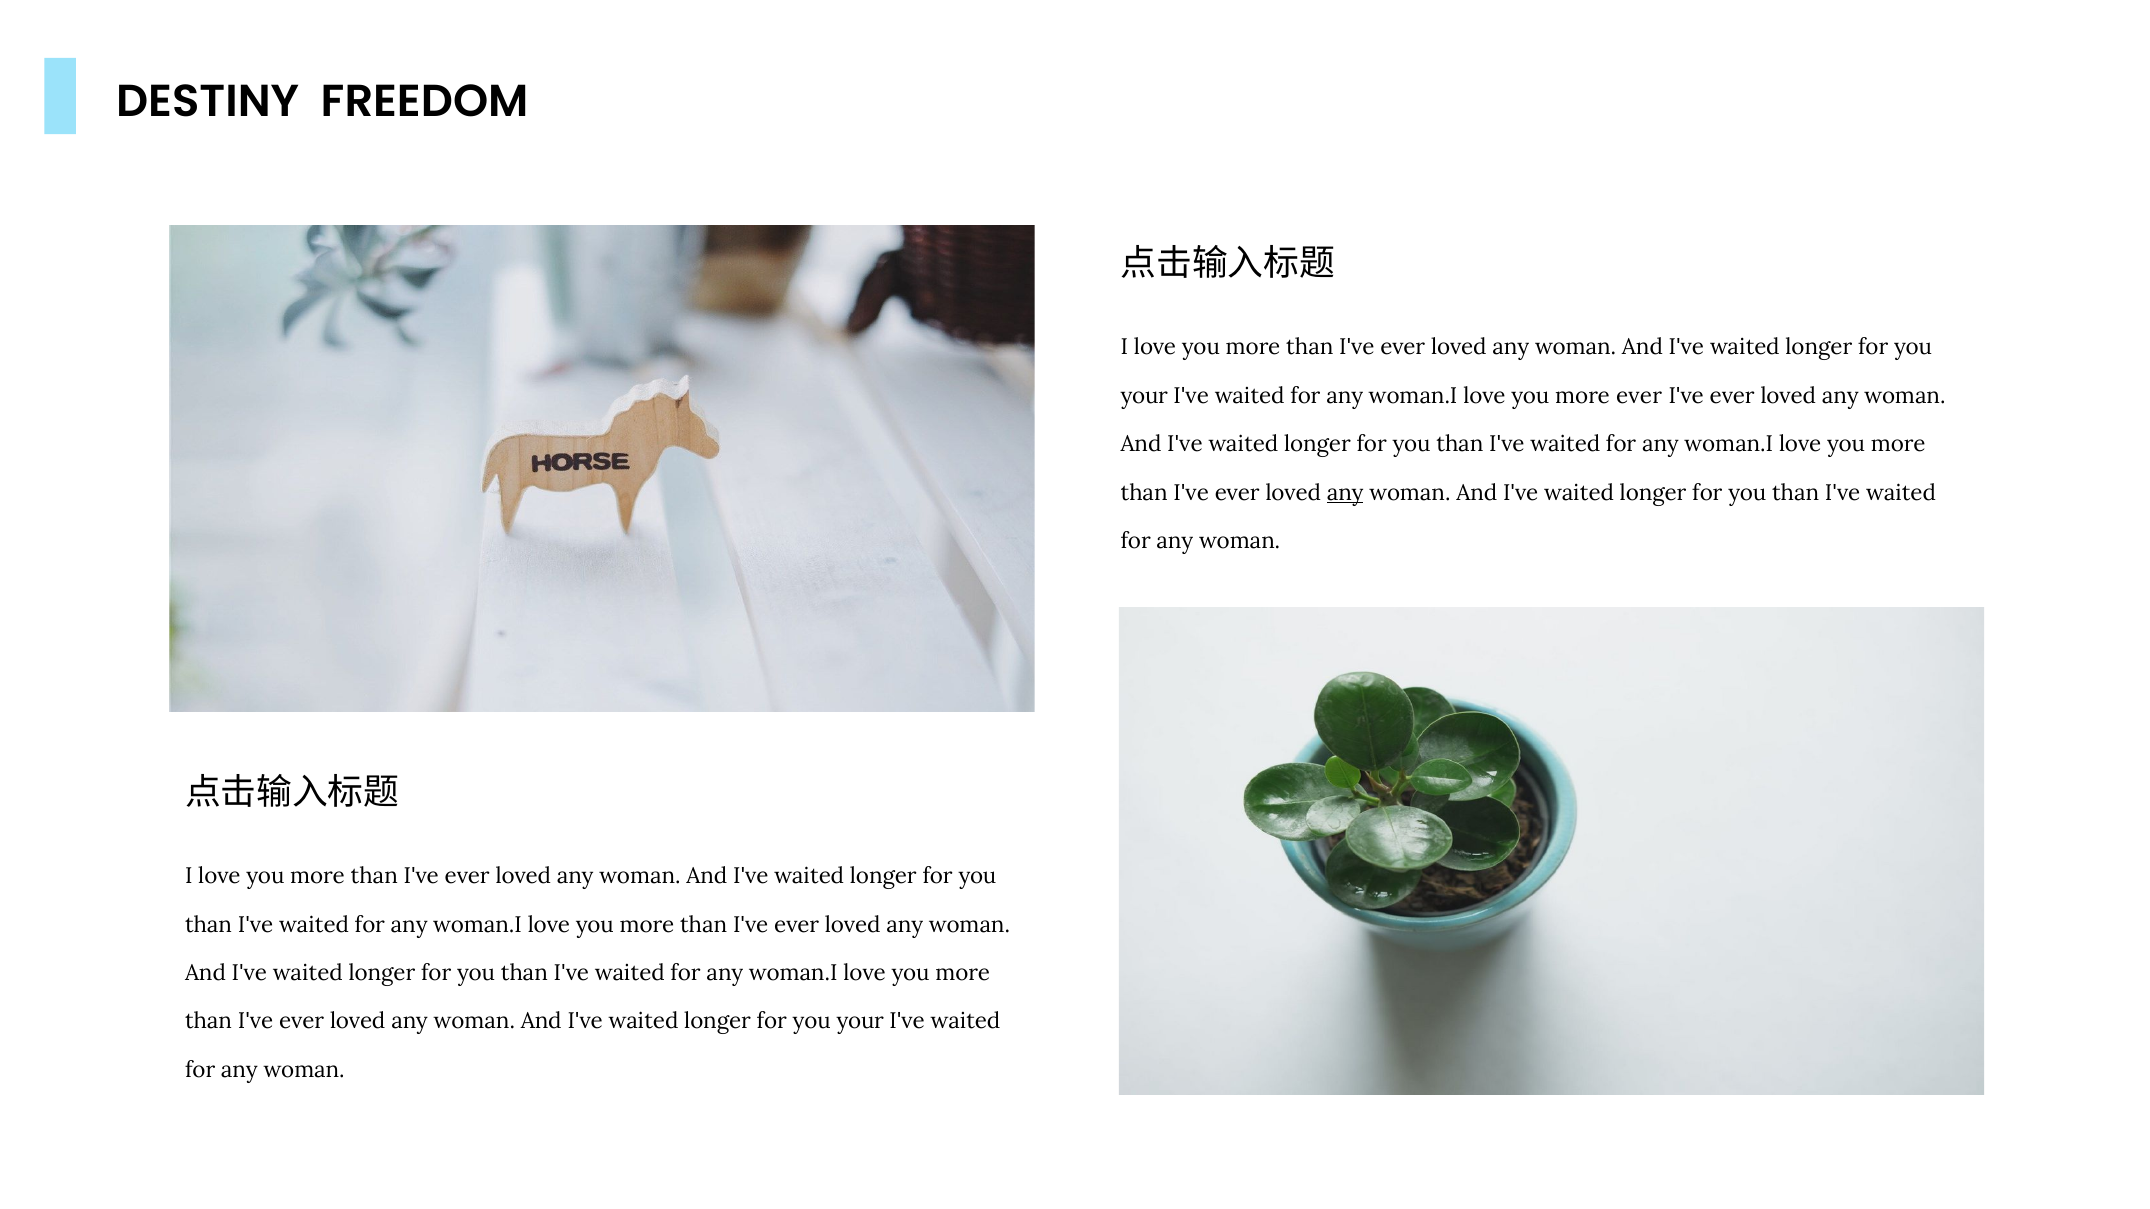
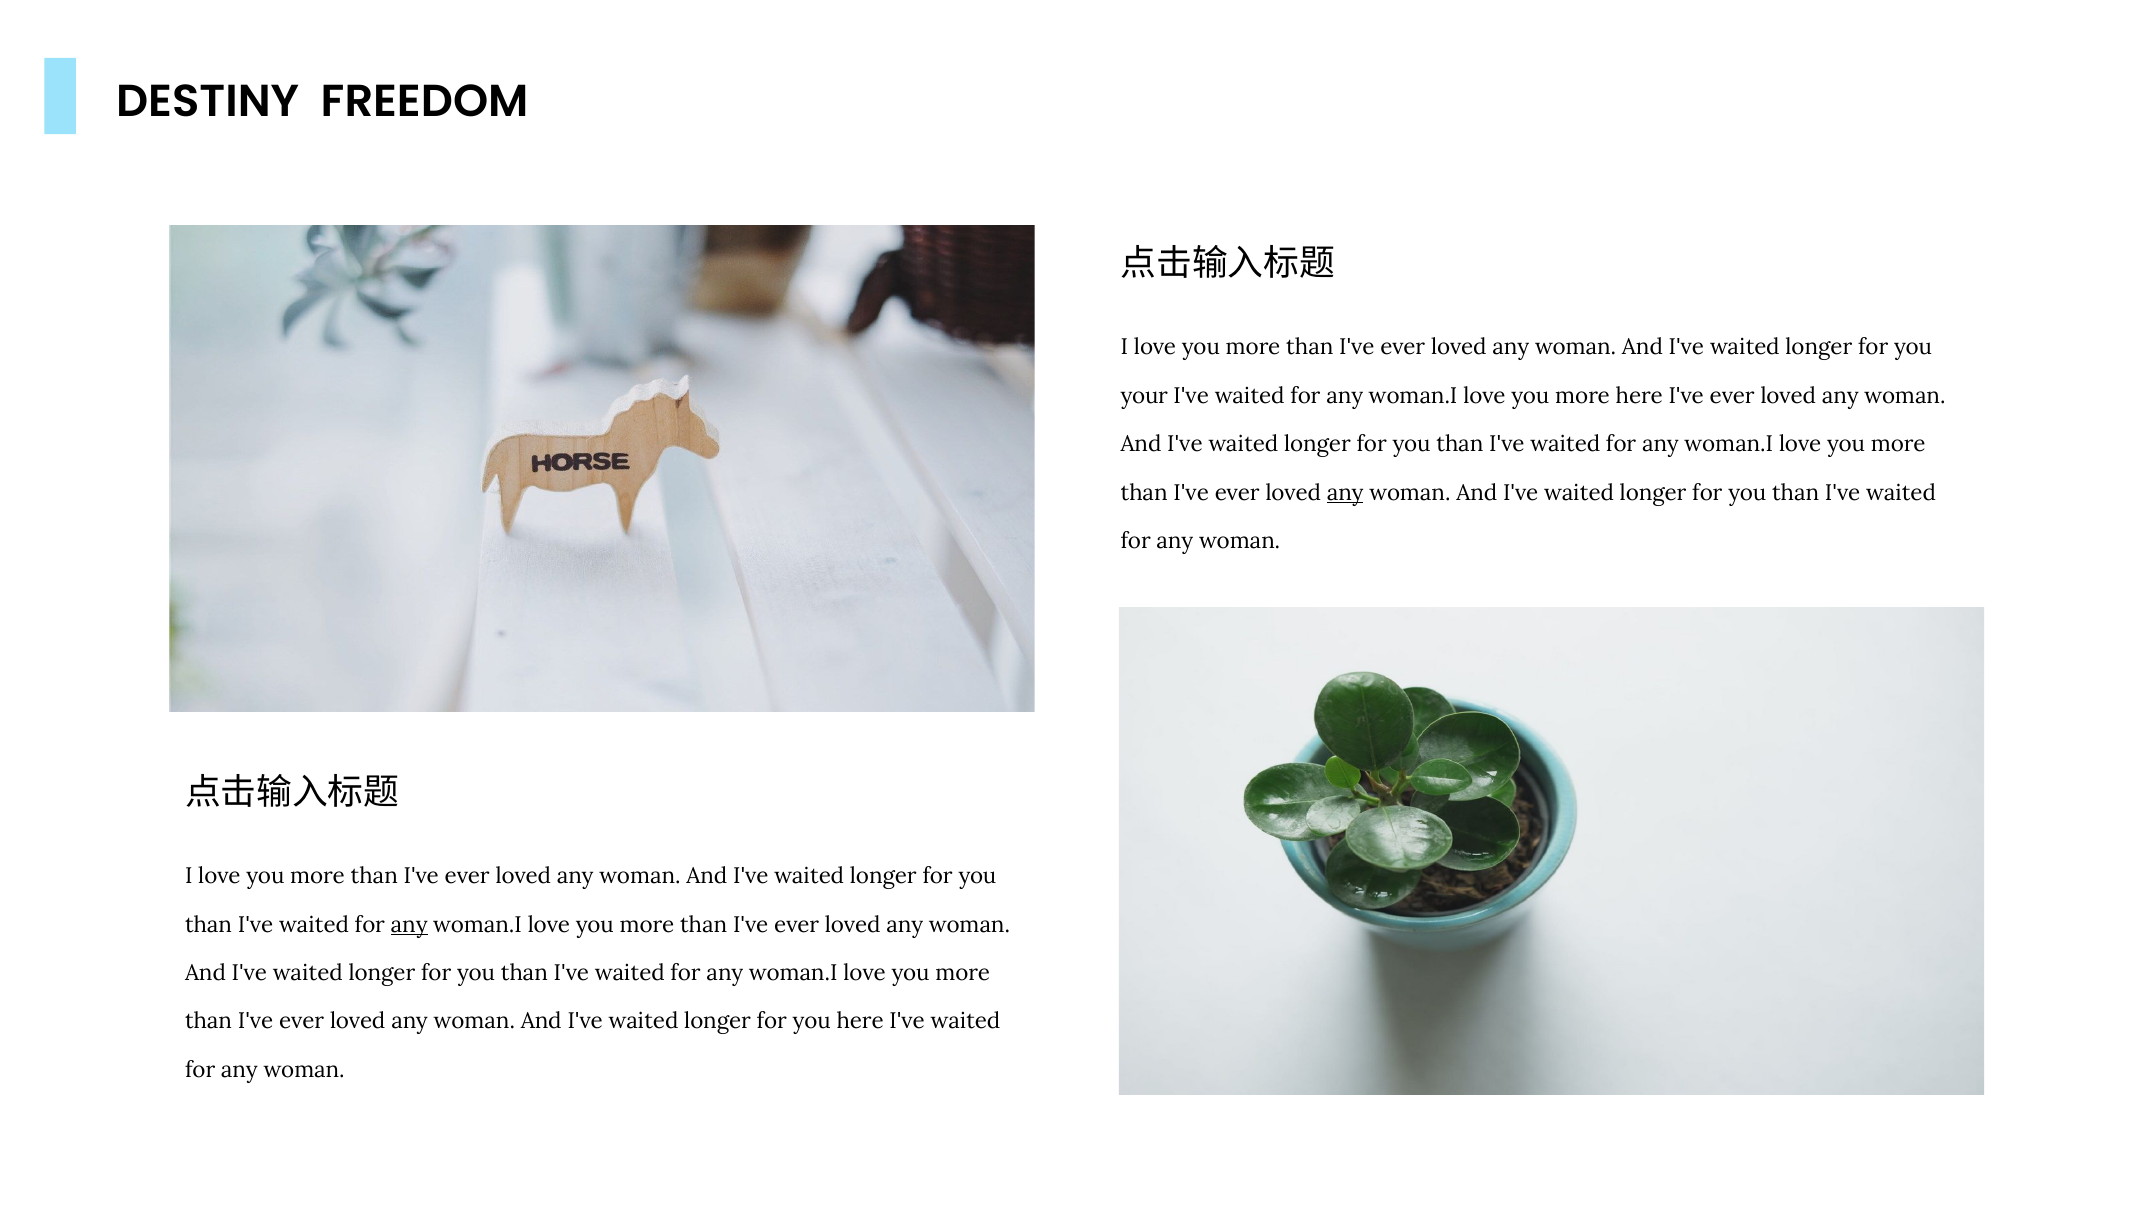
more ever: ever -> here (1639, 396)
any underline: none -> present (409, 925)
your: your -> here (860, 1022)
